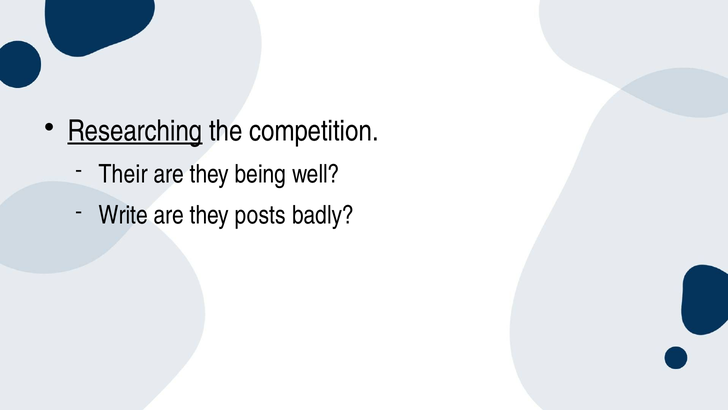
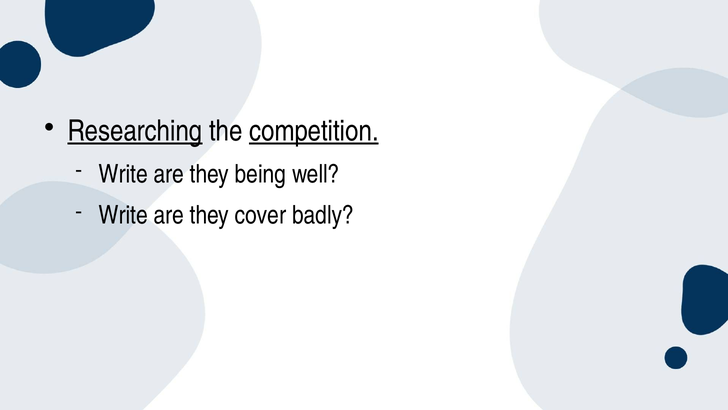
competition underline: none -> present (314, 131)
Their: Their -> Write (123, 174)
posts: posts -> cover (260, 215)
